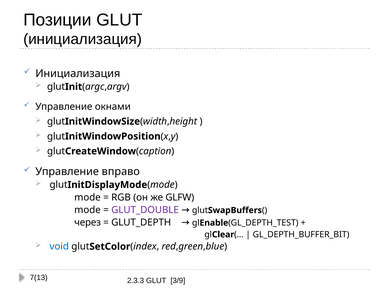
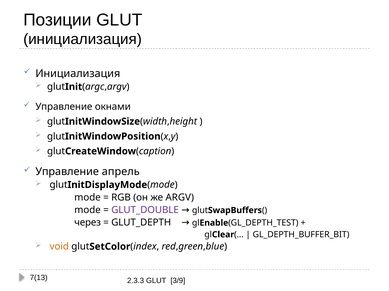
вправо: вправо -> апрель (121, 172)
GLFW: GLFW -> ARGV (180, 198)
void colour: blue -> orange (59, 247)
